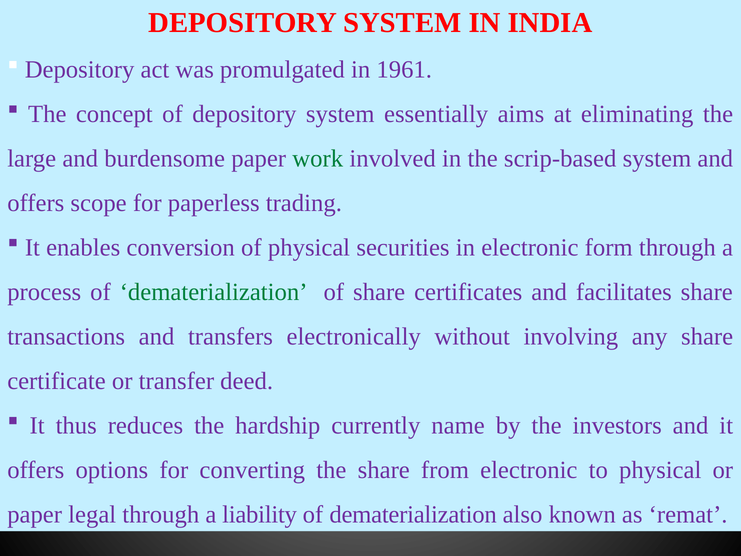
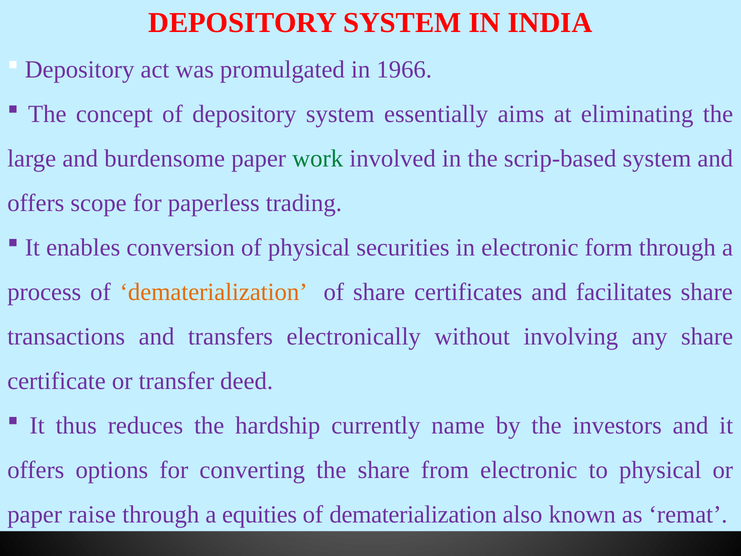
1961: 1961 -> 1966 (404, 70)
dematerialization colour: green -> orange (214, 292)
legal: legal -> raise (92, 514)
liability: liability -> equities (260, 514)
